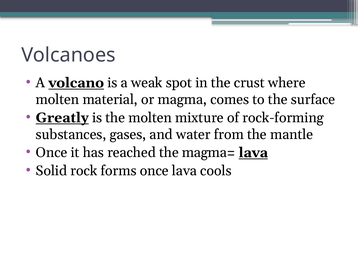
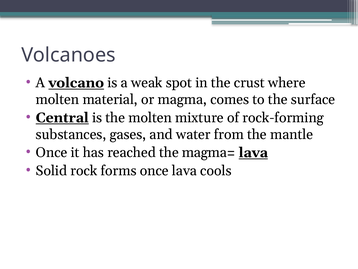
Greatly: Greatly -> Central (62, 118)
